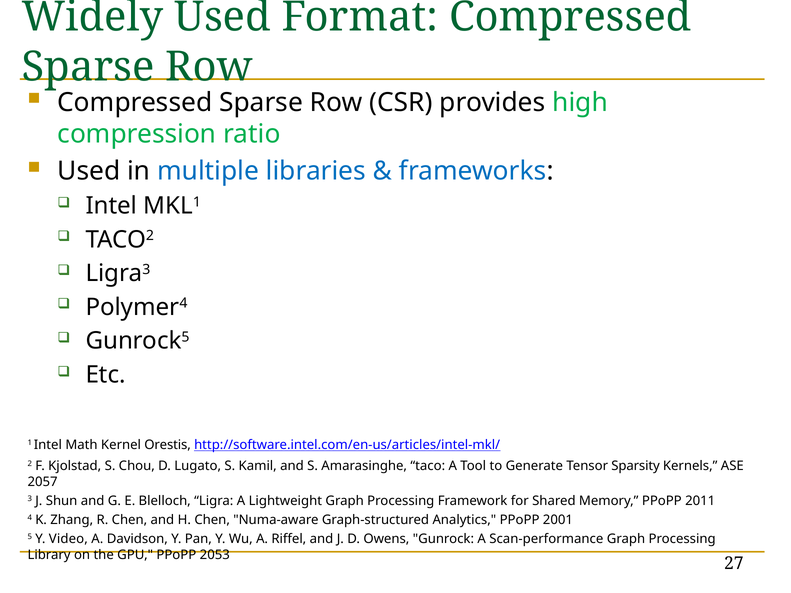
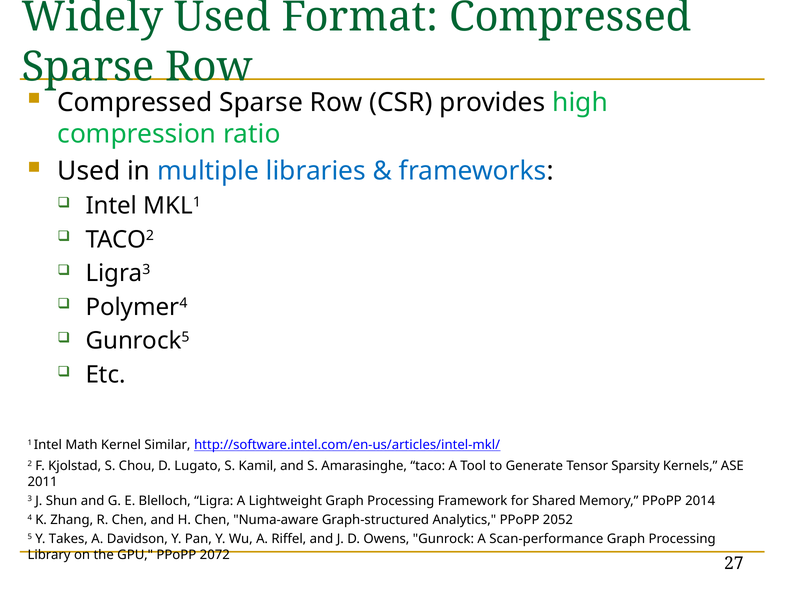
Orestis: Orestis -> Similar (167, 445)
2057: 2057 -> 2011 (43, 482)
2011: 2011 -> 2014 (700, 501)
2001: 2001 -> 2052 (558, 520)
Video: Video -> Takes (68, 539)
2053: 2053 -> 2072 (215, 555)
